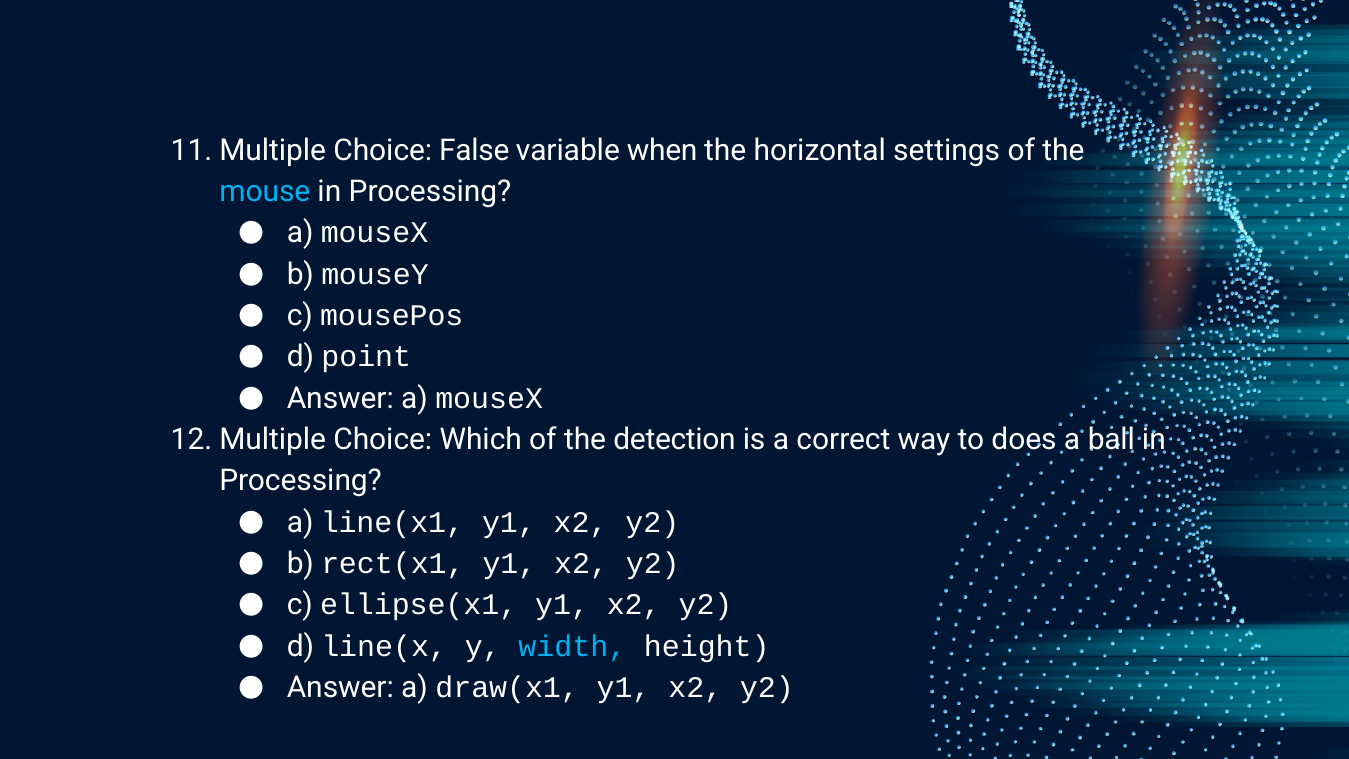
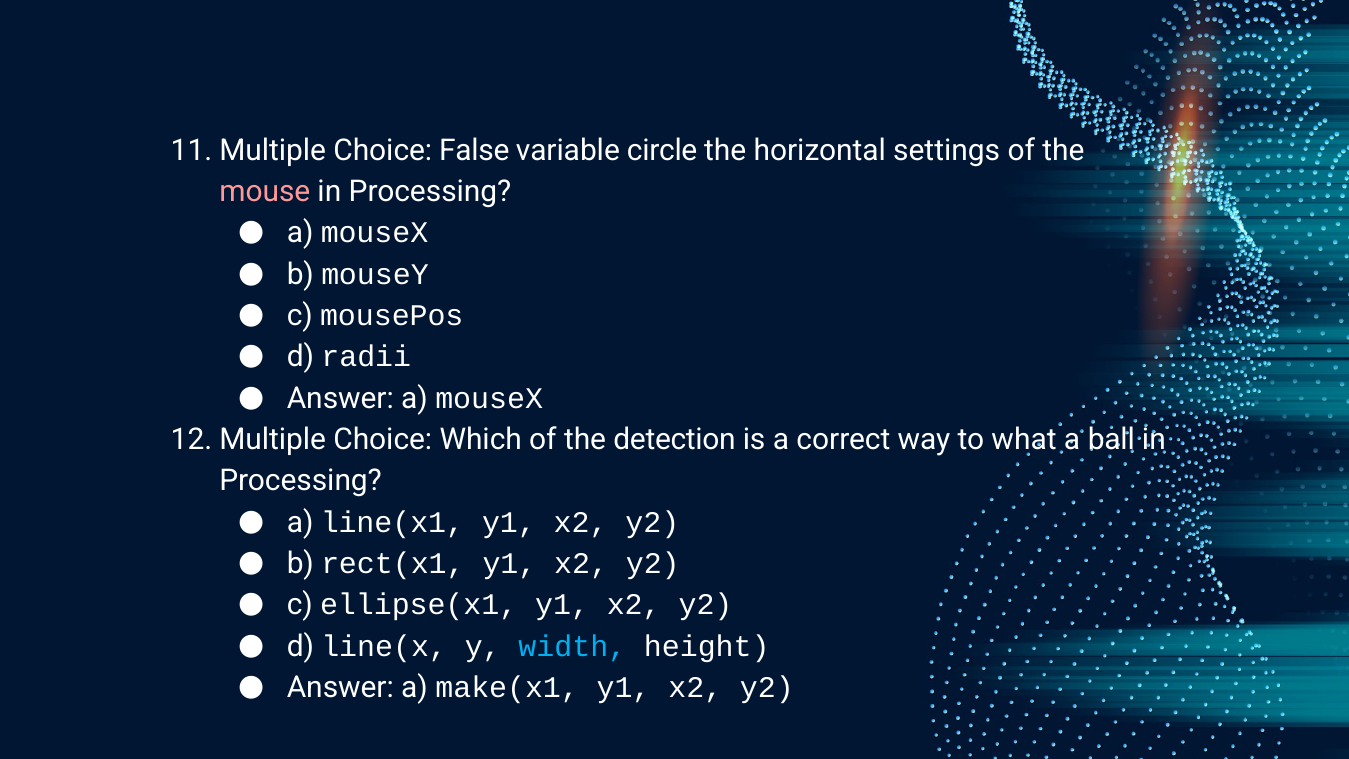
when: when -> circle (662, 150)
mouse colour: light blue -> pink (265, 192)
point: point -> radii (366, 357)
does: does -> what (1024, 439)
draw(x1: draw(x1 -> make(x1 (507, 687)
